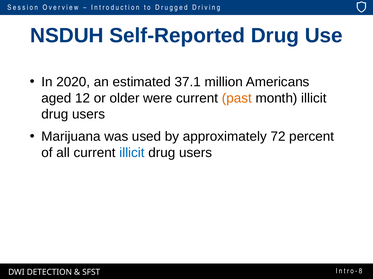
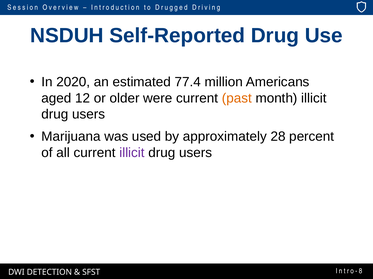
37.1: 37.1 -> 77.4 (188, 82)
72: 72 -> 28 (278, 137)
illicit colour: blue -> purple (132, 153)
